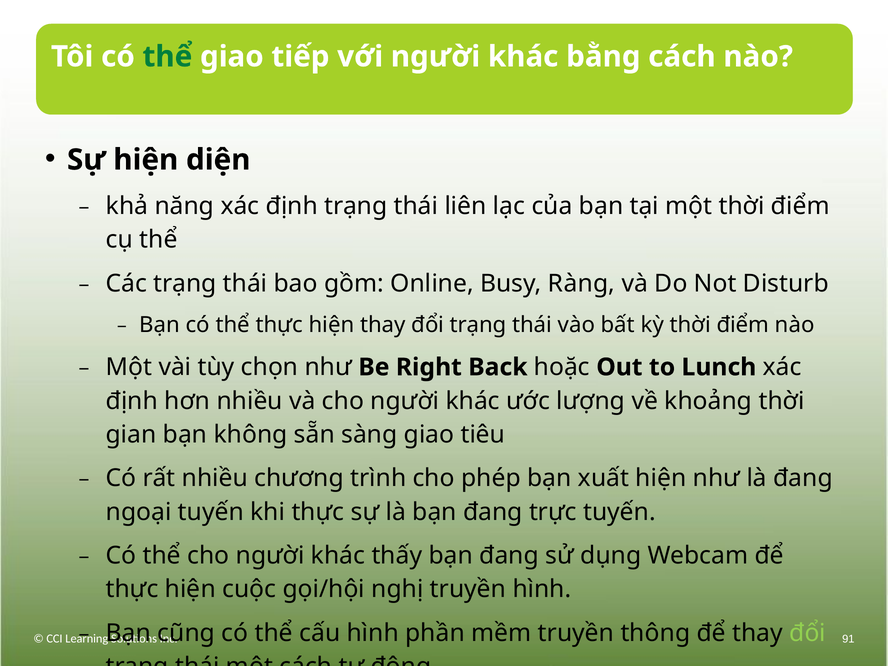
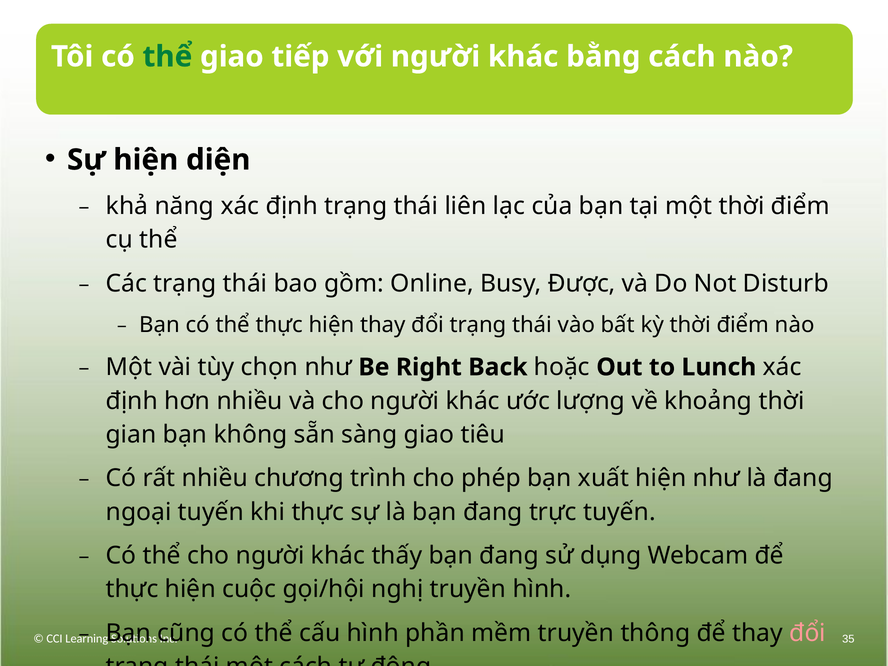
Ràng: Ràng -> Được (582, 283)
đổi colour: light green -> pink (808, 633)
91: 91 -> 35 (848, 639)
